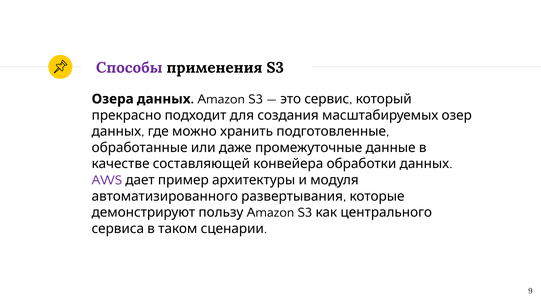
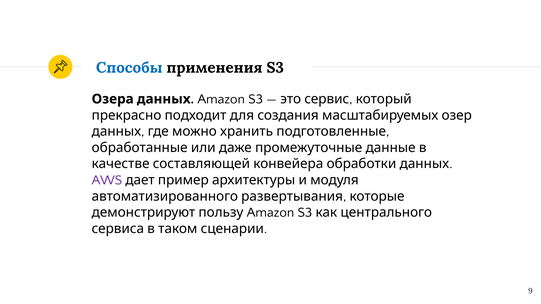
Способы colour: purple -> blue (129, 68)
